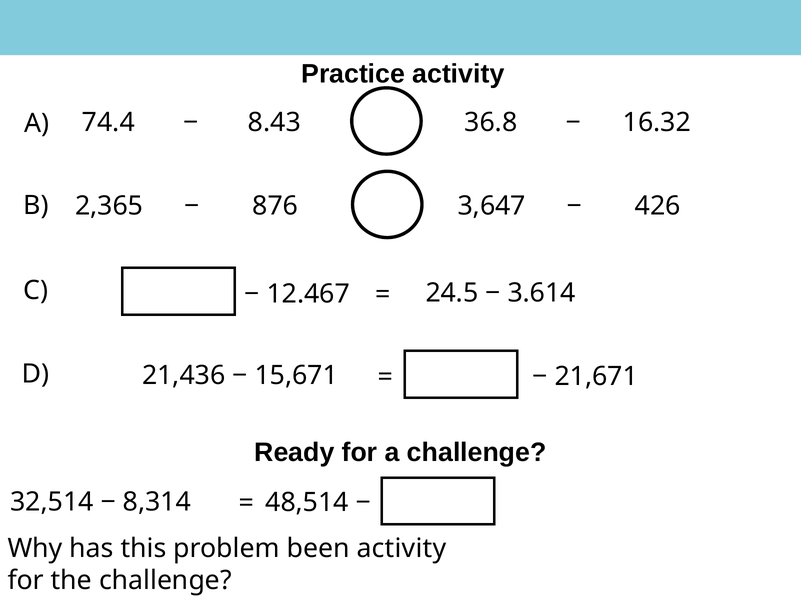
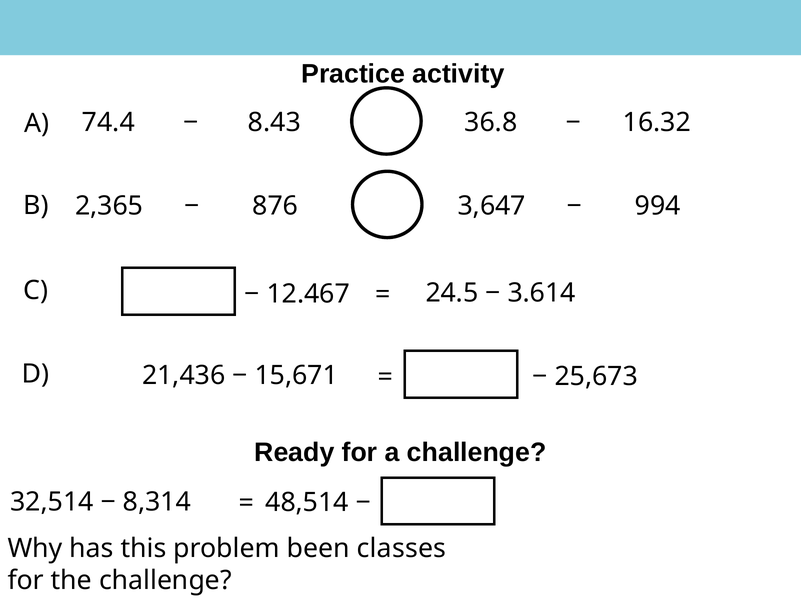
426: 426 -> 994 (658, 206)
21,671: 21,671 -> 25,673 (596, 376)
been activity: activity -> classes (401, 548)
